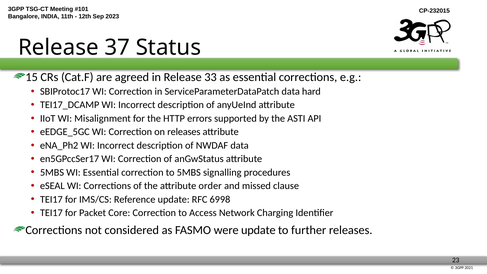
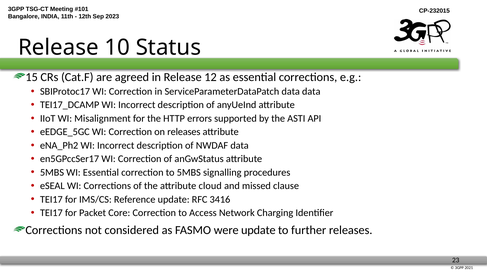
37: 37 -> 10 (117, 47)
33: 33 -> 12 (211, 77)
data hard: hard -> data (311, 91)
order: order -> cloud (210, 186)
6998: 6998 -> 3416 (220, 199)
